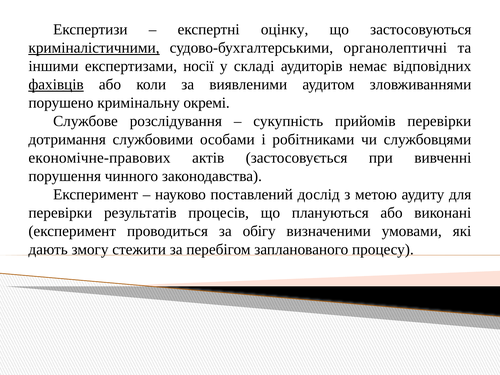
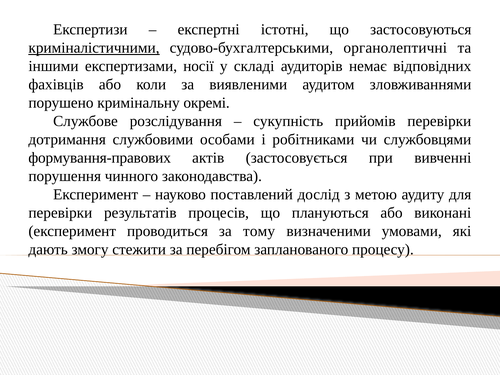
оцінку: оцінку -> істотні (285, 30)
фахівців underline: present -> none (56, 85)
економічне-правових: економічне-правових -> формування-правових (100, 158)
обігу: обігу -> тому (259, 231)
